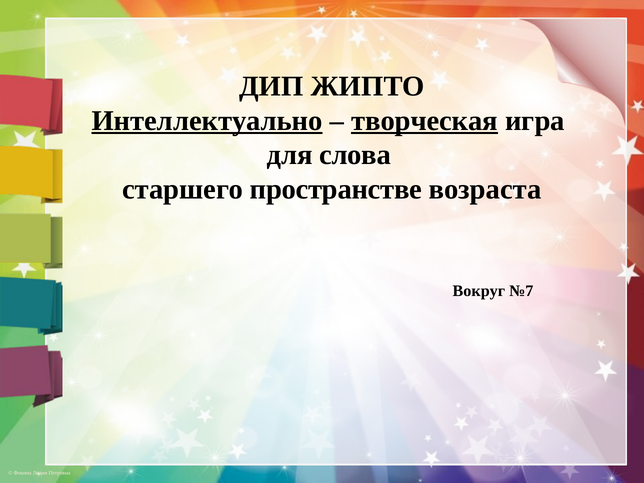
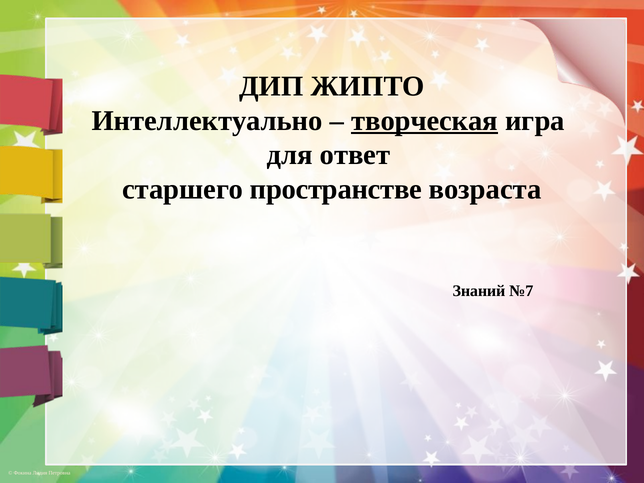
Интеллектуально underline: present -> none (207, 121)
слова: слова -> ответ (355, 155)
Вокруг: Вокруг -> Знаний (479, 291)
